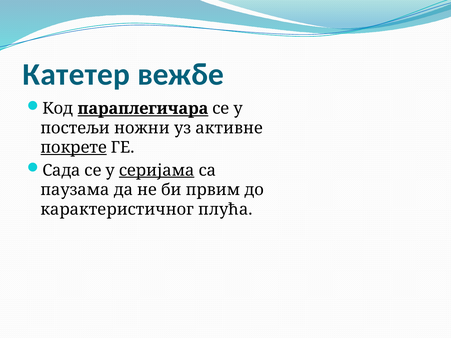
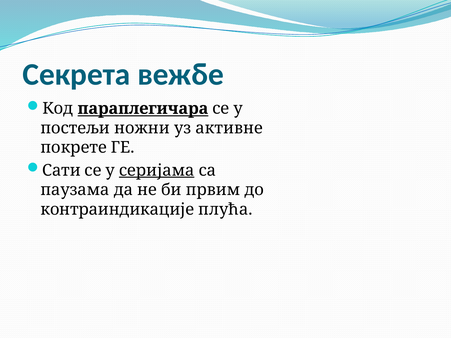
Катетер: Катетер -> Секрета (76, 74)
покрете underline: present -> none (74, 148)
Сада: Сада -> Сати (61, 170)
карактеристичног: карактеристичног -> контраиндикације (117, 209)
